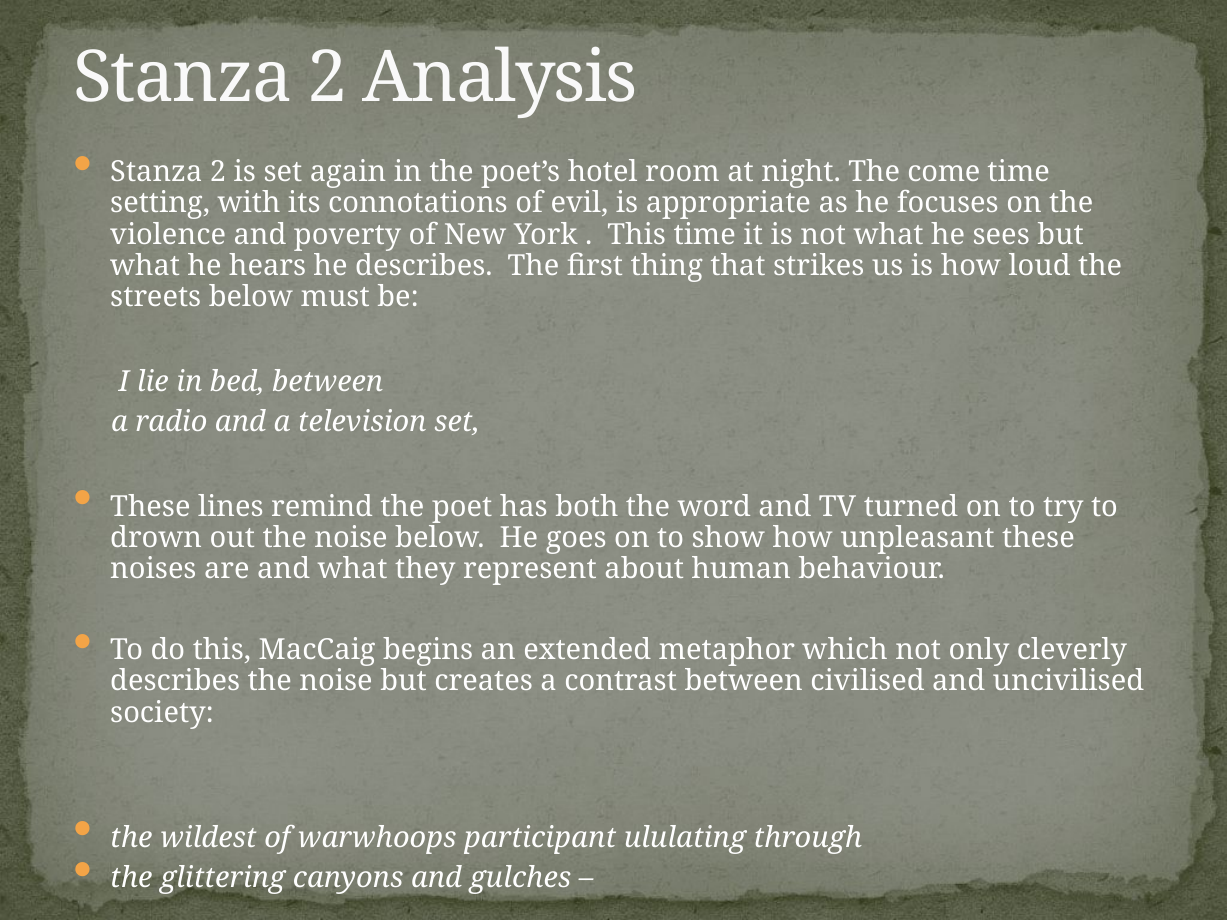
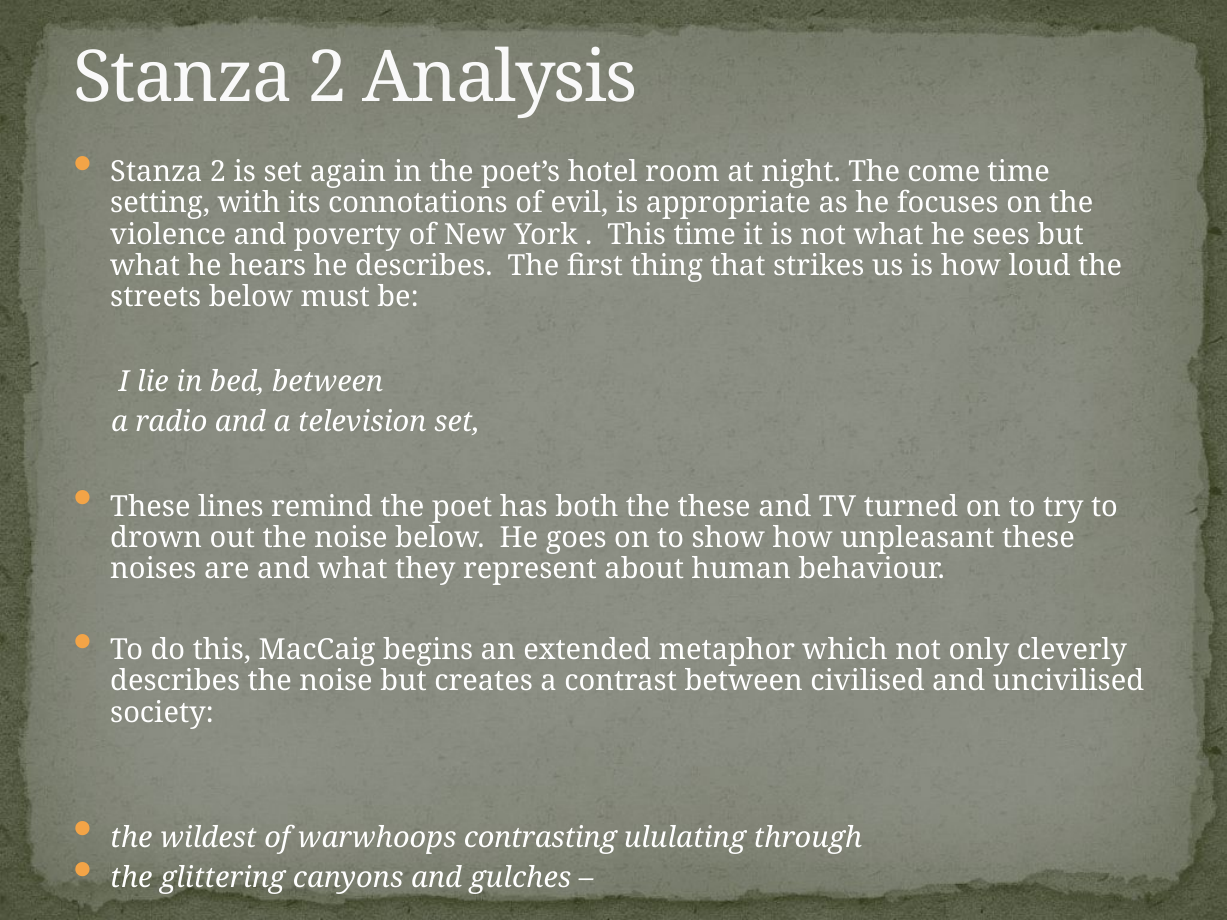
the word: word -> these (714, 507)
participant: participant -> contrasting (540, 838)
